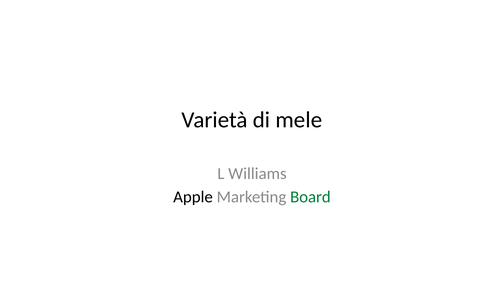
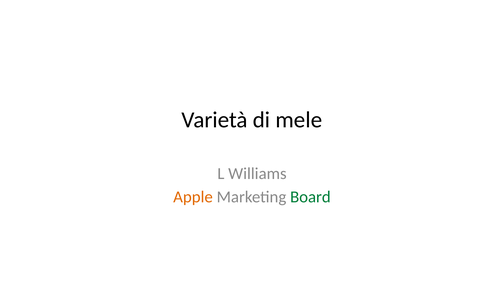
Apple colour: black -> orange (193, 197)
